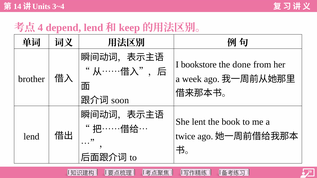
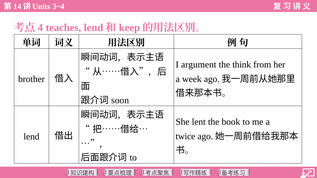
depend: depend -> teaches (63, 28)
bookstore: bookstore -> argument (199, 65)
done: done -> think (242, 65)
